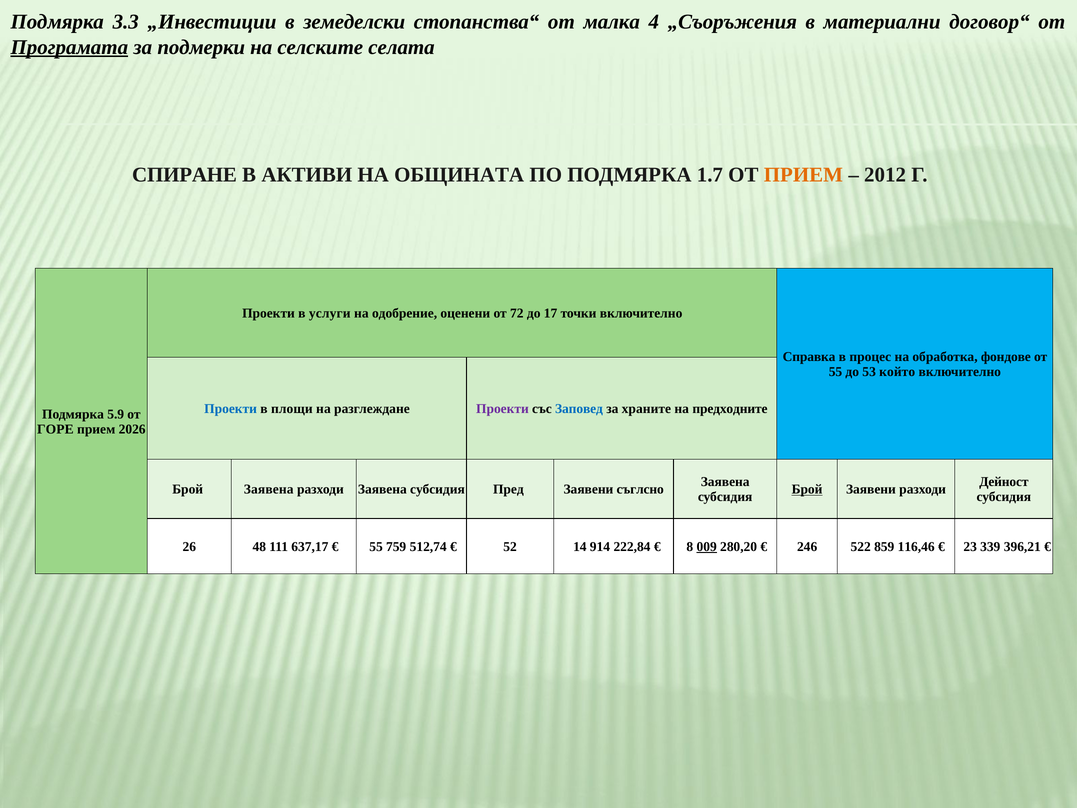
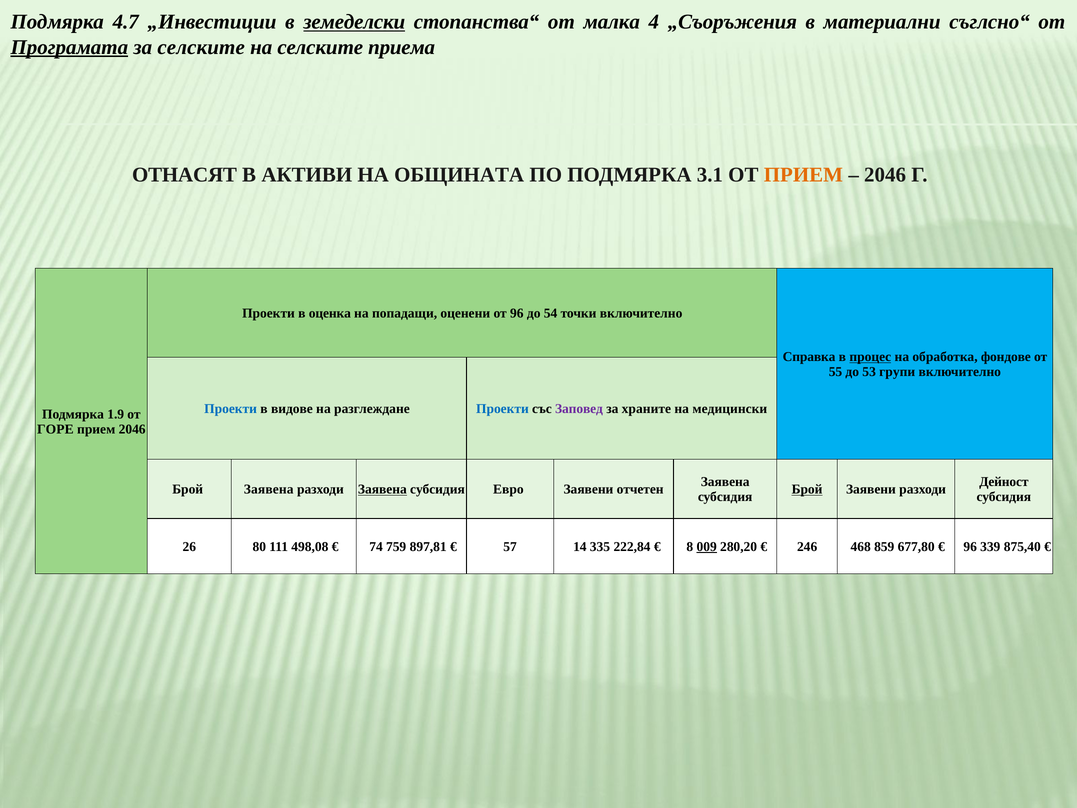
3.3: 3.3 -> 4.7 (126, 22)
земеделски underline: none -> present (354, 22)
договор“: договор“ -> съглсно“ (990, 22)
за подмерки: подмерки -> селските (201, 47)
селата: селата -> приема (402, 47)
СПИРАНЕ: СПИРАНЕ -> ОТНАСЯТ (185, 175)
1.7: 1.7 -> 3.1 (710, 175)
2012: 2012 -> 2046 (885, 175)
услуги: услуги -> оценка (330, 313)
одобрение: одобрение -> попадащи (405, 313)
от 72: 72 -> 96 (517, 313)
17: 17 -> 54 (551, 313)
процес underline: none -> present (870, 357)
който: който -> групи (897, 372)
площи: площи -> видове (292, 409)
Проекти colour: purple -> blue (502, 409)
Заповед colour: blue -> purple (579, 409)
предходните: предходните -> медицински (730, 409)
5.9: 5.9 -> 1.9 (116, 414)
прием 2026: 2026 -> 2046 (132, 429)
Заявена underline: none -> present (382, 489)
Пред: Пред -> Евро (508, 489)
съглсно: съглсно -> отчетен (640, 489)
48: 48 -> 80 (259, 547)
637,17: 637,17 -> 498,08 (310, 547)
55: 55 -> 74 (376, 547)
512,74: 512,74 -> 897,81 (428, 547)
52: 52 -> 57 (510, 547)
914: 914 -> 335 (600, 547)
522: 522 -> 468 (861, 547)
116,46: 116,46 -> 677,80 (916, 547)
23: 23 -> 96 (970, 547)
396,21: 396,21 -> 875,40 (1022, 547)
